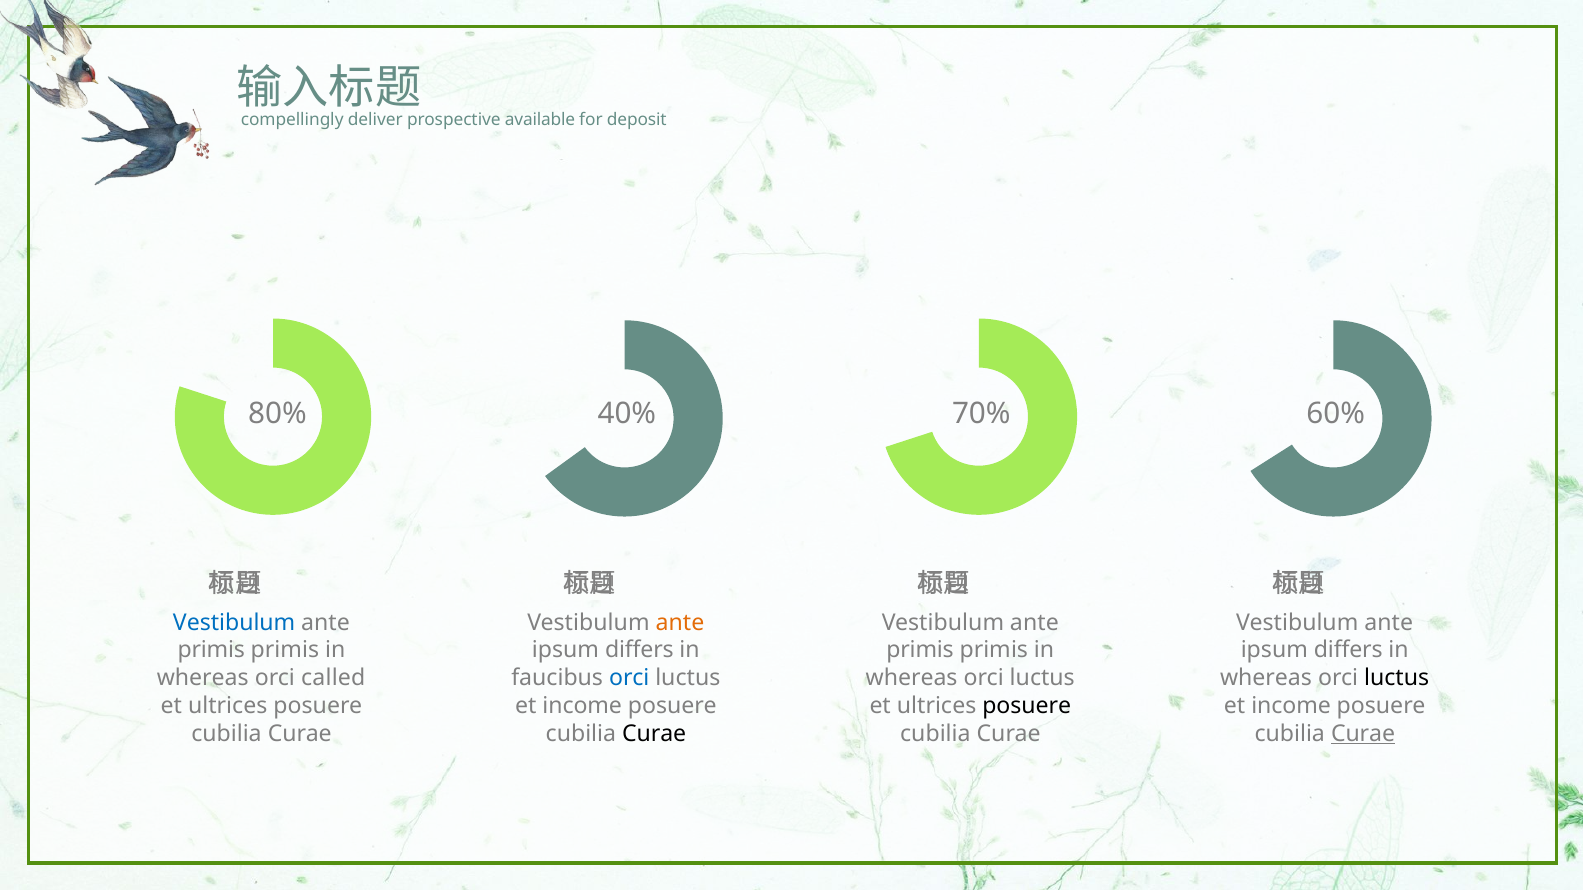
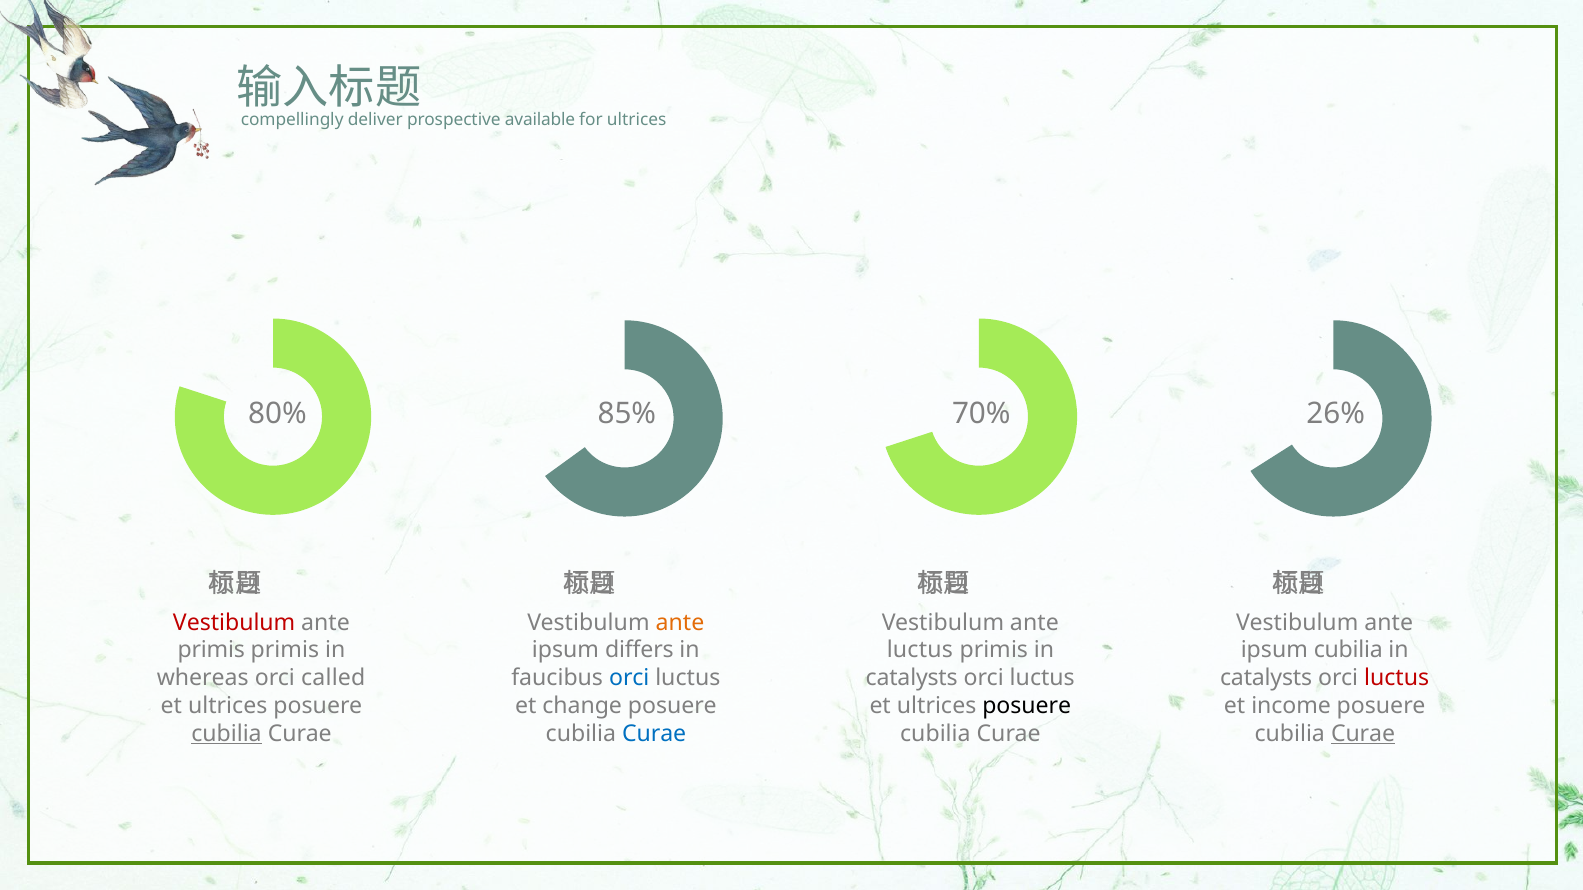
for deposit: deposit -> ultrices (637, 120)
40%: 40% -> 85% (627, 414)
60%: 60% -> 26% (1336, 414)
Vestibulum colour: blue -> red (234, 623)
primis: primis -> luctus (920, 651)
differs: differs -> cubilia (1348, 651)
whereas: whereas -> catalysts (912, 678)
whereas: whereas -> catalysts (1266, 678)
luctus colour: black -> red (1397, 678)
income: income -> change (582, 706)
cubilia underline: none -> present (226, 734)
Curae colour: black -> blue (654, 734)
